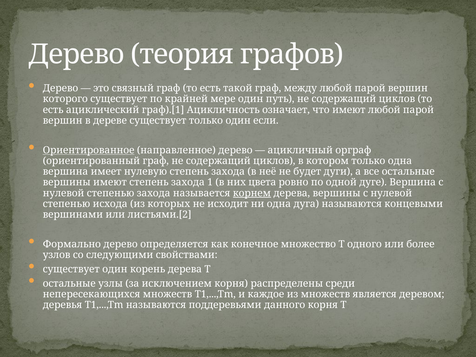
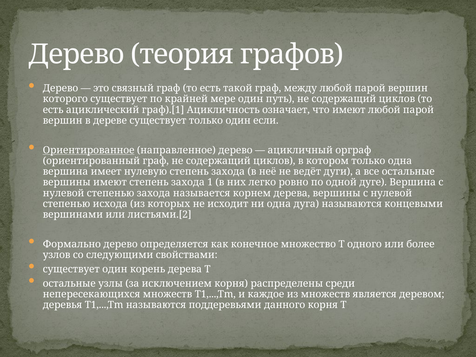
будет: будет -> ведёт (307, 172)
цвета: цвета -> легко (262, 182)
корнем underline: present -> none (252, 193)
